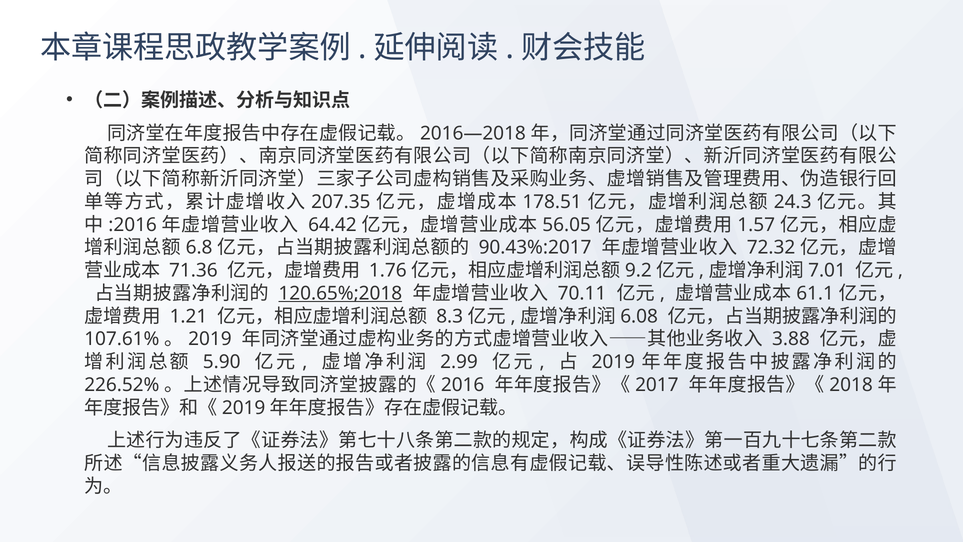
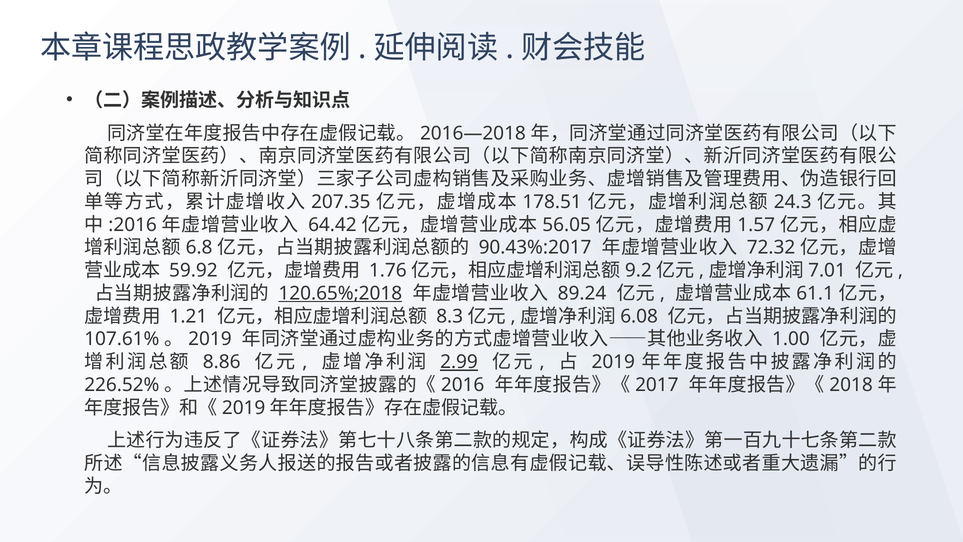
71.36: 71.36 -> 59.92 (193, 270)
70.11: 70.11 -> 89.24 (582, 293)
3.88: 3.88 -> 1.00 (791, 339)
5.90: 5.90 -> 8.86 (222, 362)
2.99 underline: none -> present (459, 362)
